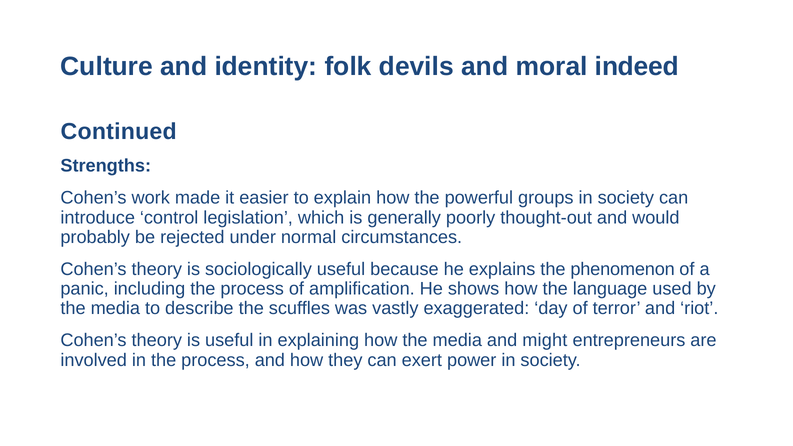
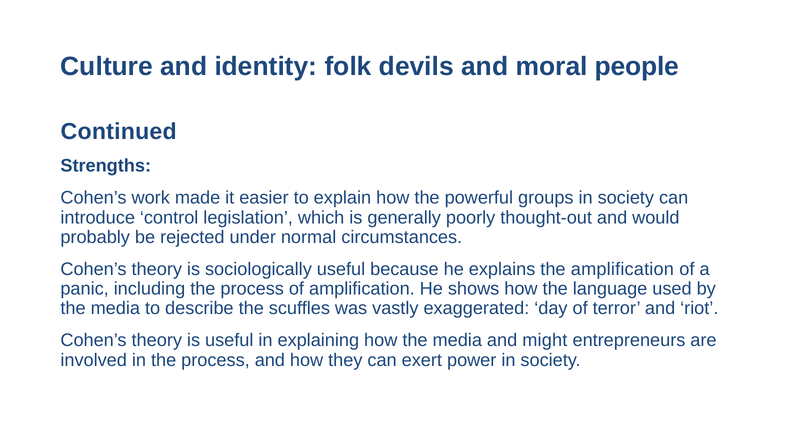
indeed: indeed -> people (637, 67)
the phenomenon: phenomenon -> amplification (622, 269)
